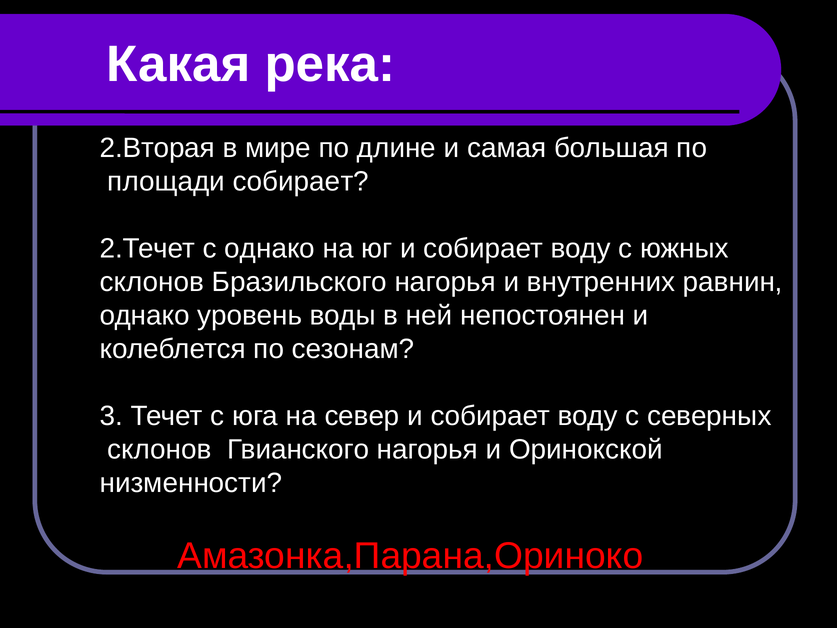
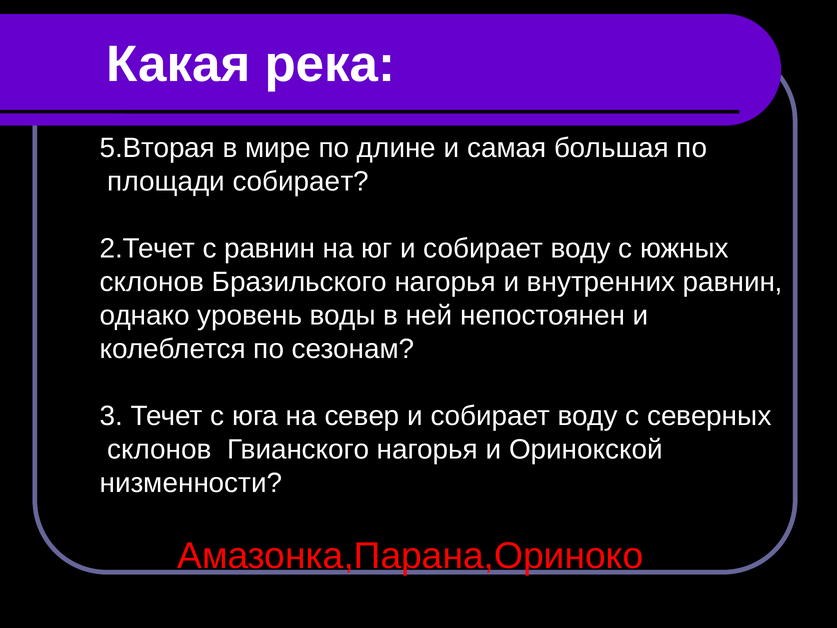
2.Вторая: 2.Вторая -> 5.Вторая (157, 148)
с однако: однако -> равнин (270, 248)
